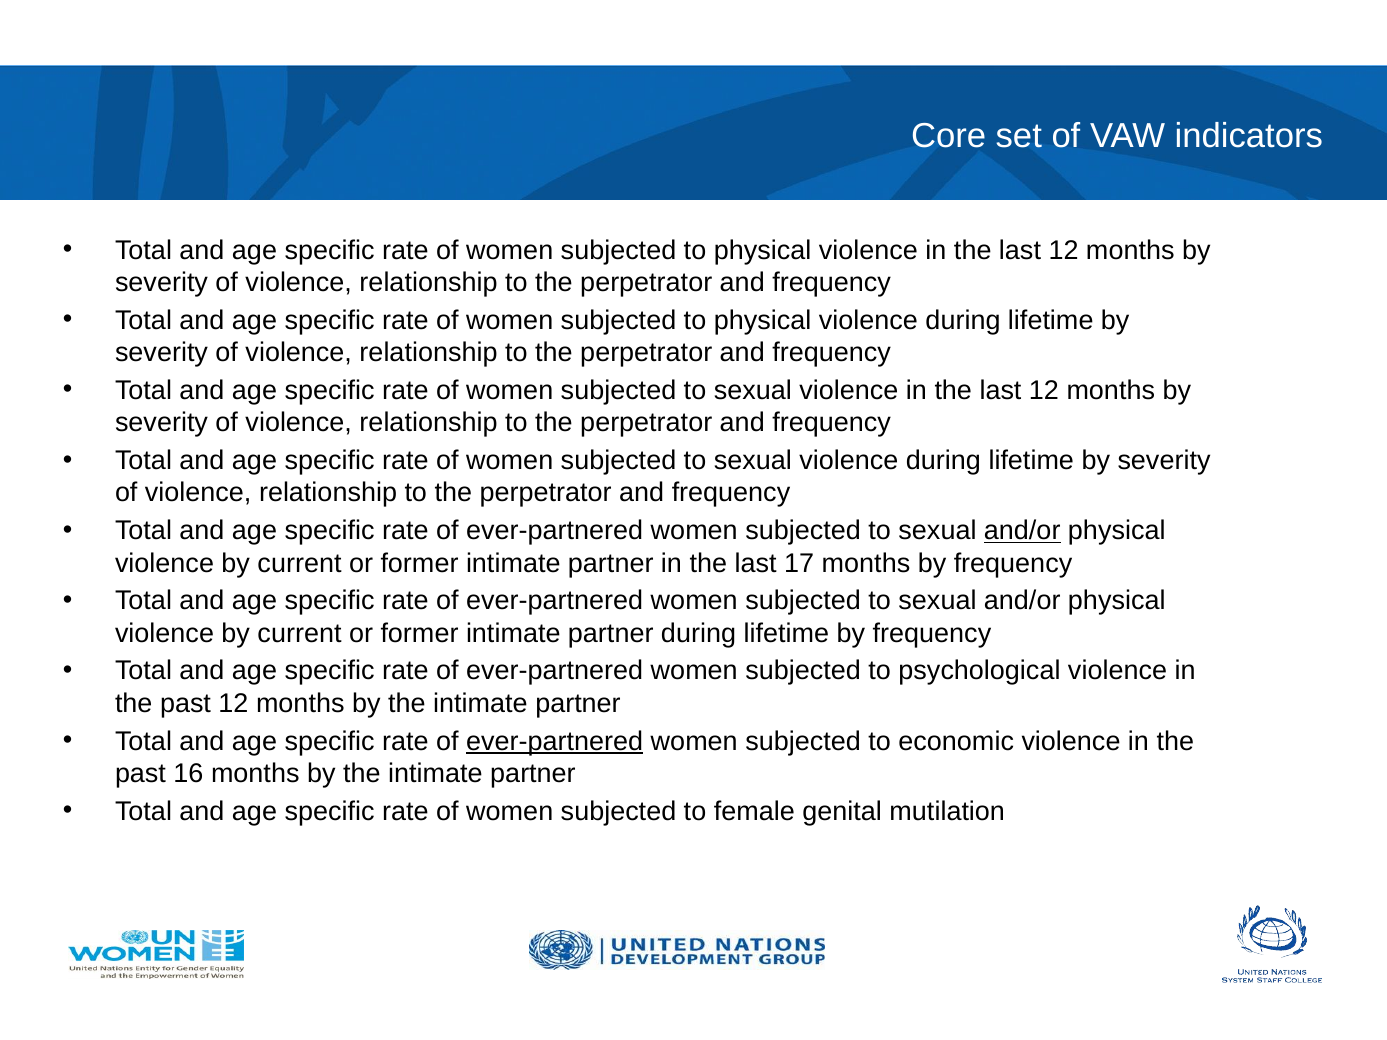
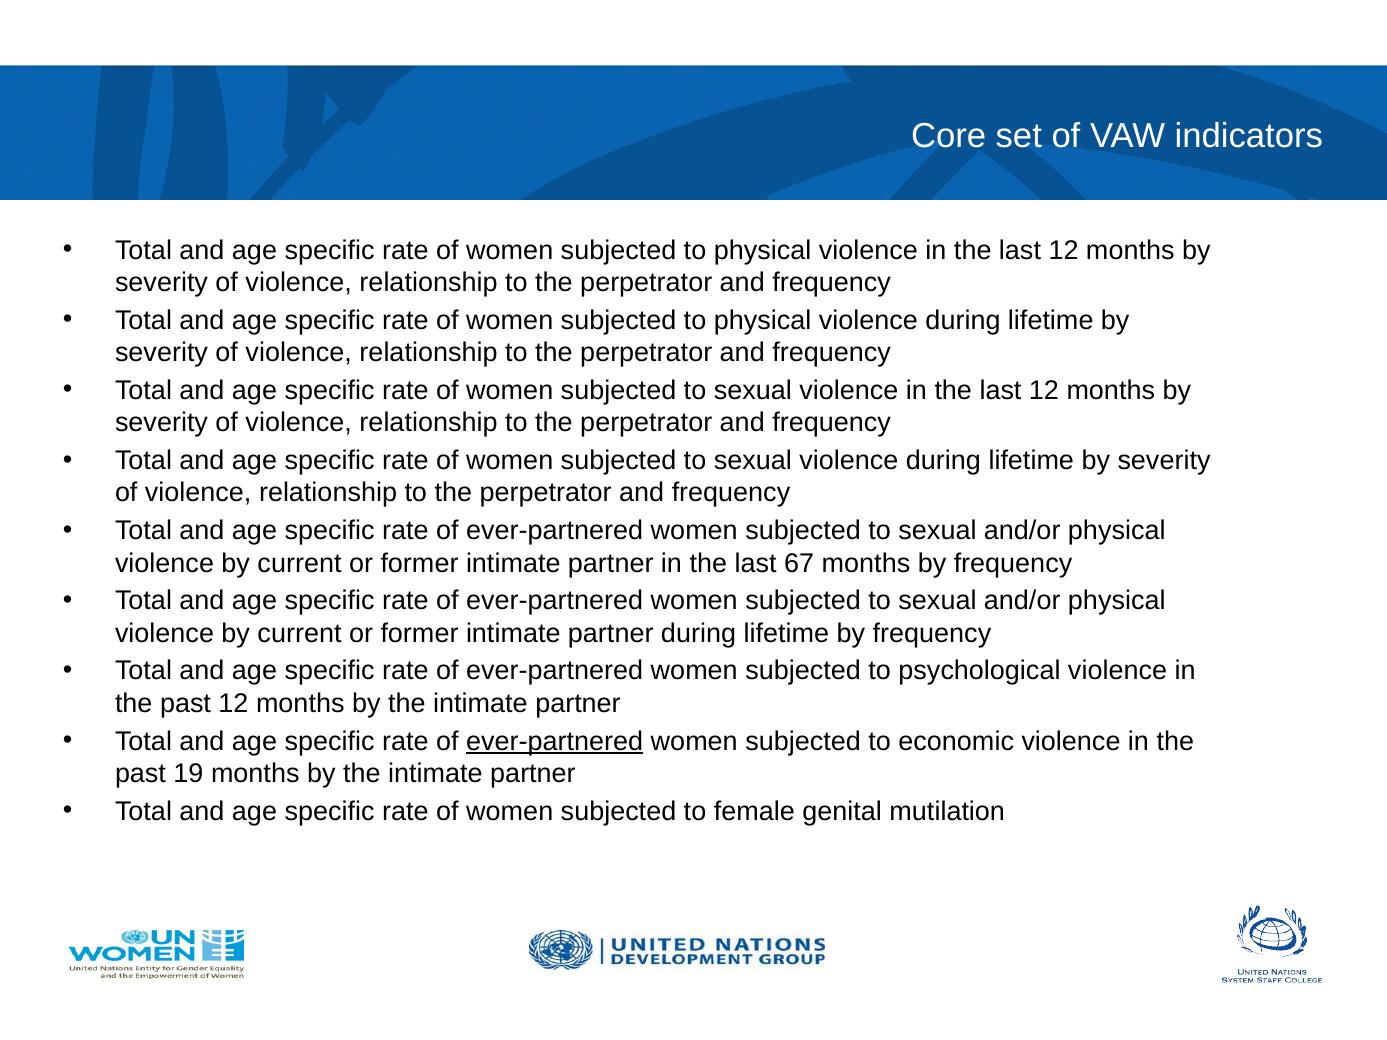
and/or underline: present -> none (1022, 531)
17: 17 -> 67 (799, 563)
16: 16 -> 19 (188, 774)
